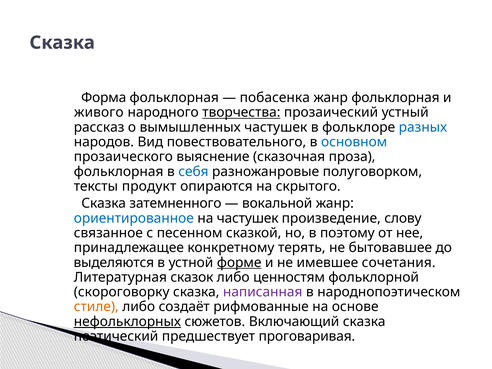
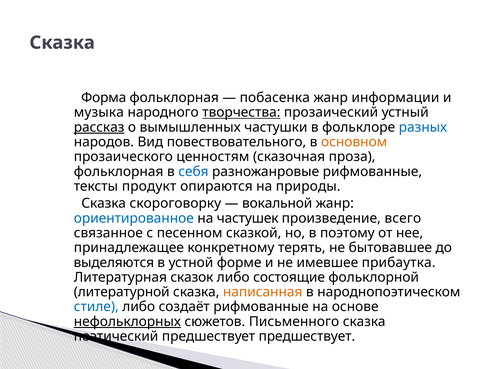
жанр фольклорная: фольклорная -> информации (395, 98)
живого: живого -> музыка (99, 112)
рассказ underline: none -> present (99, 127)
вымышленных частушек: частушек -> частушки (276, 127)
основном colour: blue -> orange (354, 142)
выяснение: выяснение -> ценностям (213, 157)
разножанровые полуговорком: полуговорком -> рифмованные (372, 172)
скрытого: скрытого -> природы (308, 186)
затемненного: затемненного -> скороговорку (175, 203)
слову: слову -> всего (403, 218)
форме underline: present -> none (239, 263)
сочетания: сочетания -> прибаутка (399, 263)
ценностям: ценностям -> состоящие (289, 277)
скороговорку: скороговорку -> литературной (122, 292)
написанная colour: purple -> orange (263, 292)
стиле colour: orange -> blue (96, 307)
Включающий: Включающий -> Письменного (294, 322)
предшествует проговаривая: проговаривая -> предшествует (307, 336)
